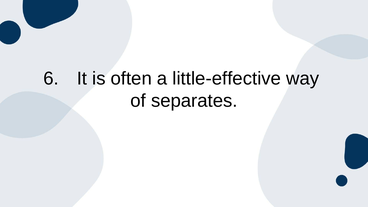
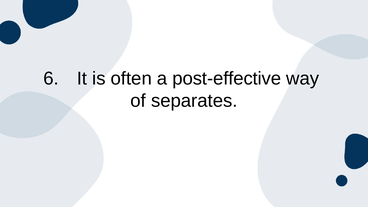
little-effective: little-effective -> post-effective (227, 79)
